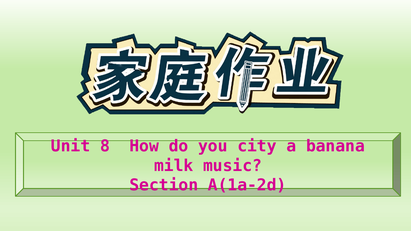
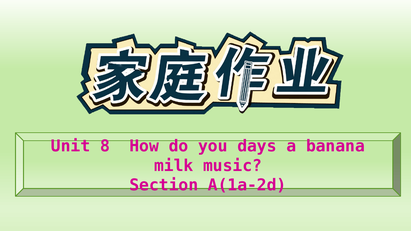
city: city -> days (257, 146)
